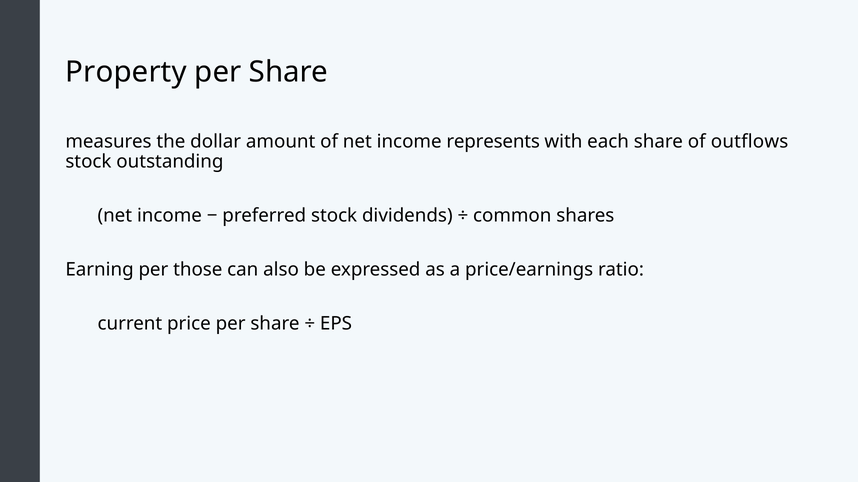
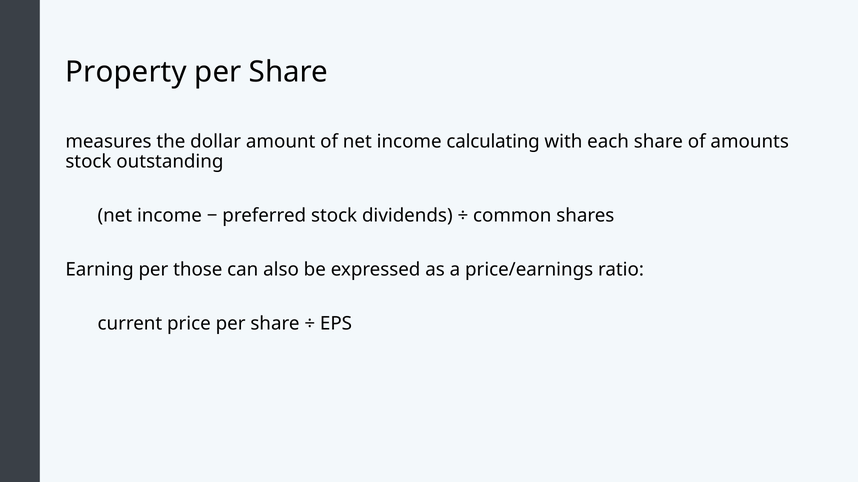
represents: represents -> calculating (493, 142)
outflows: outflows -> amounts (750, 142)
